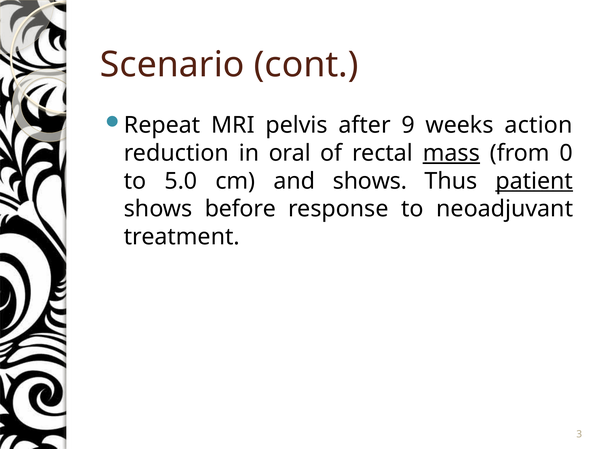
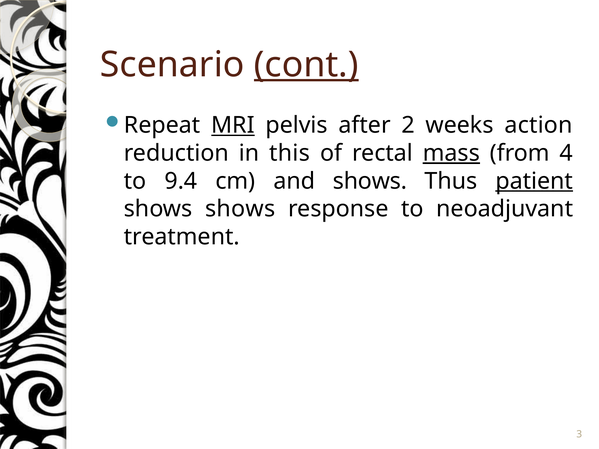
cont underline: none -> present (306, 65)
MRI underline: none -> present (233, 125)
9: 9 -> 2 (408, 125)
oral: oral -> this (290, 153)
0: 0 -> 4 (566, 153)
5.0: 5.0 -> 9.4 (181, 181)
shows before: before -> shows (240, 209)
